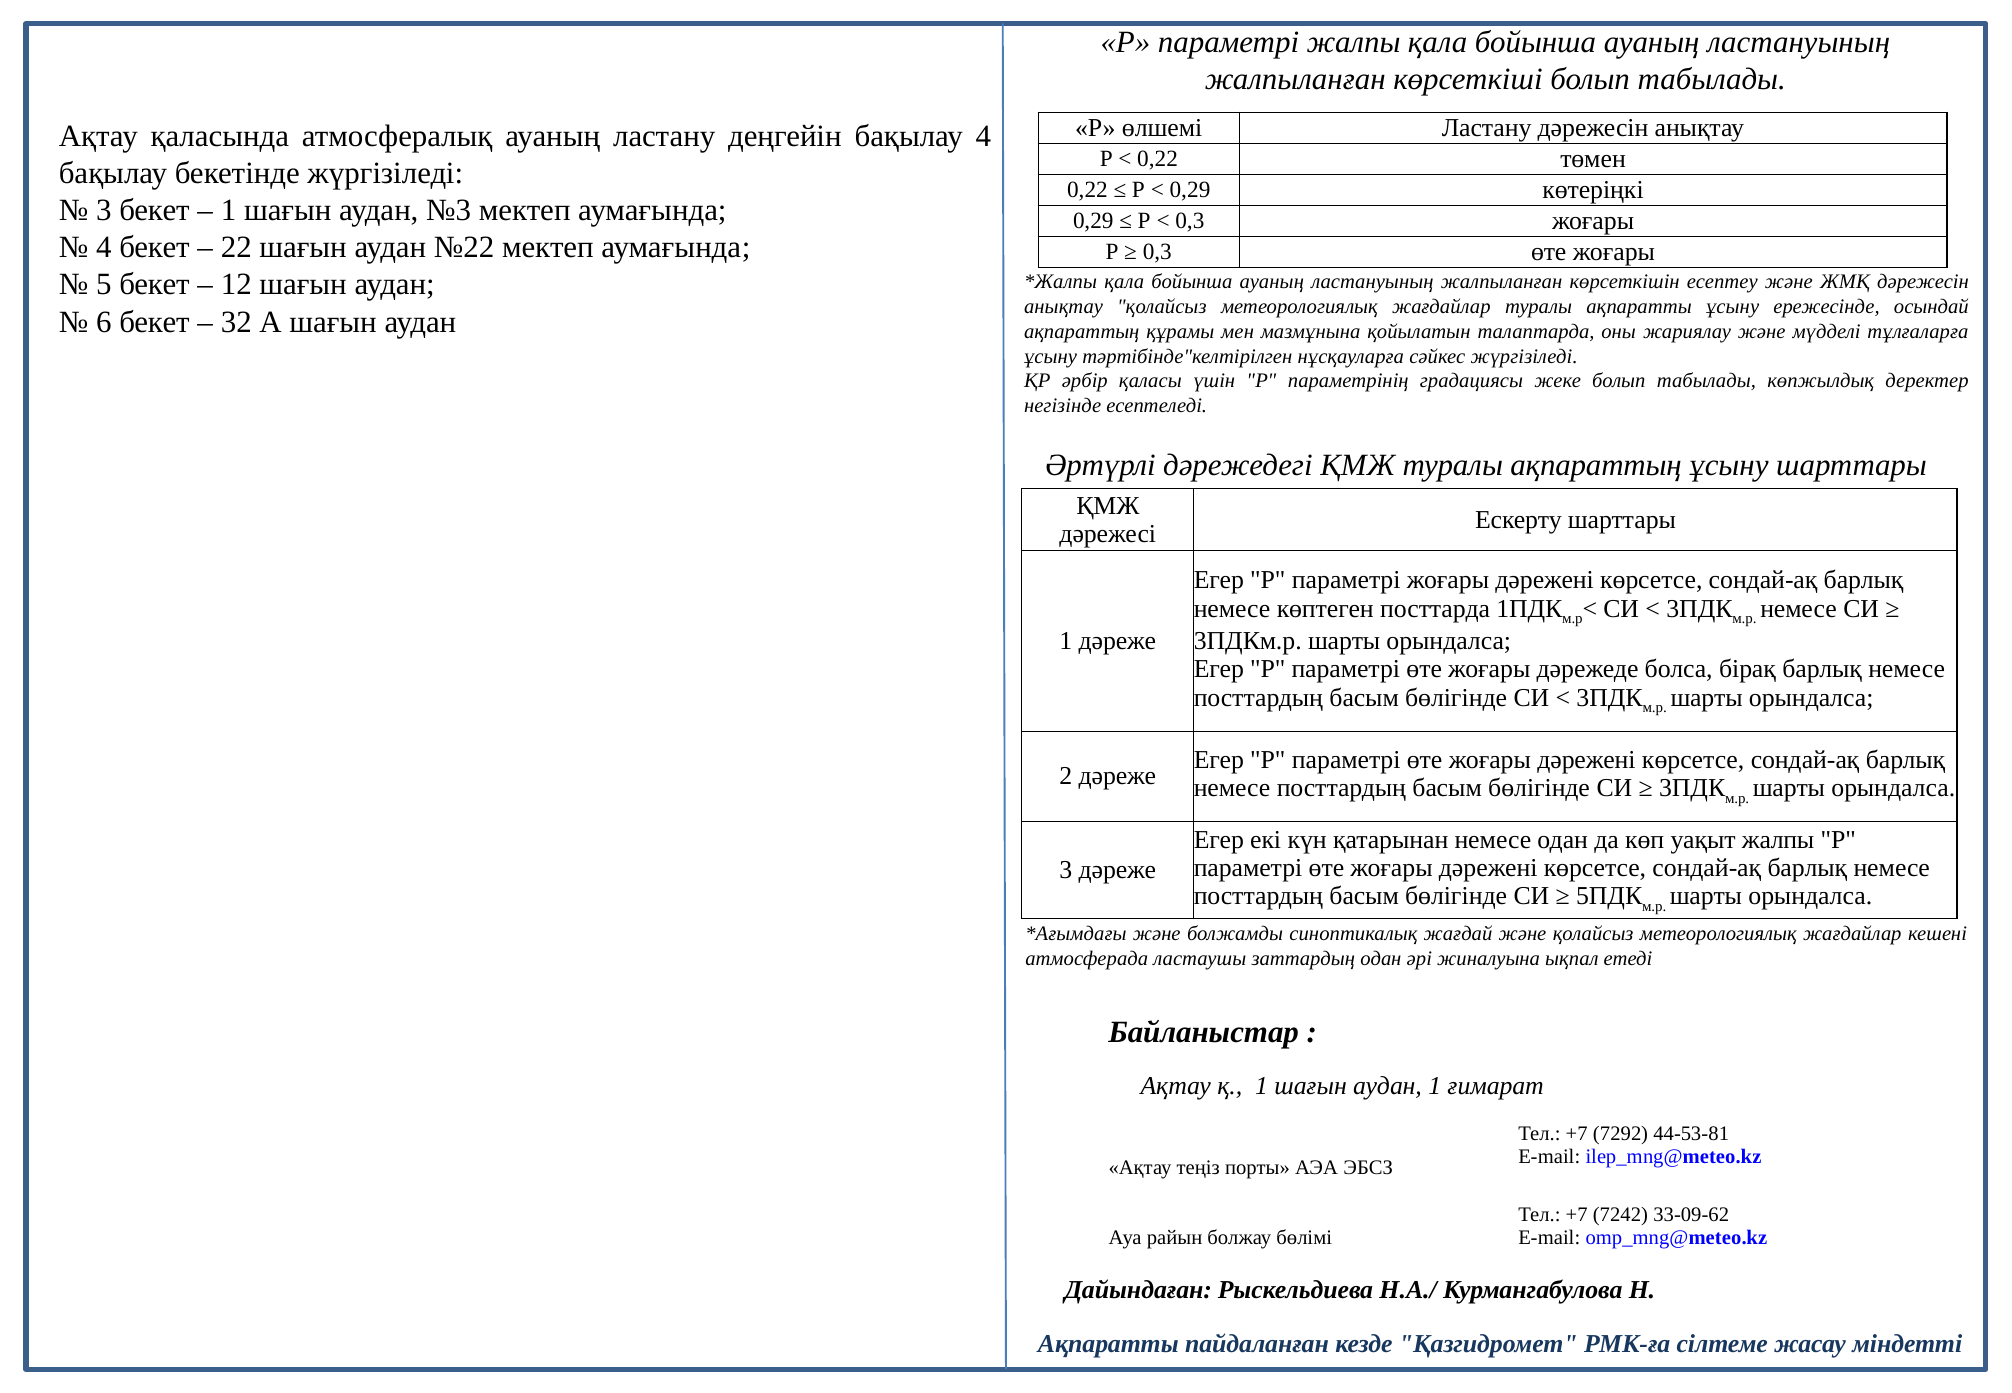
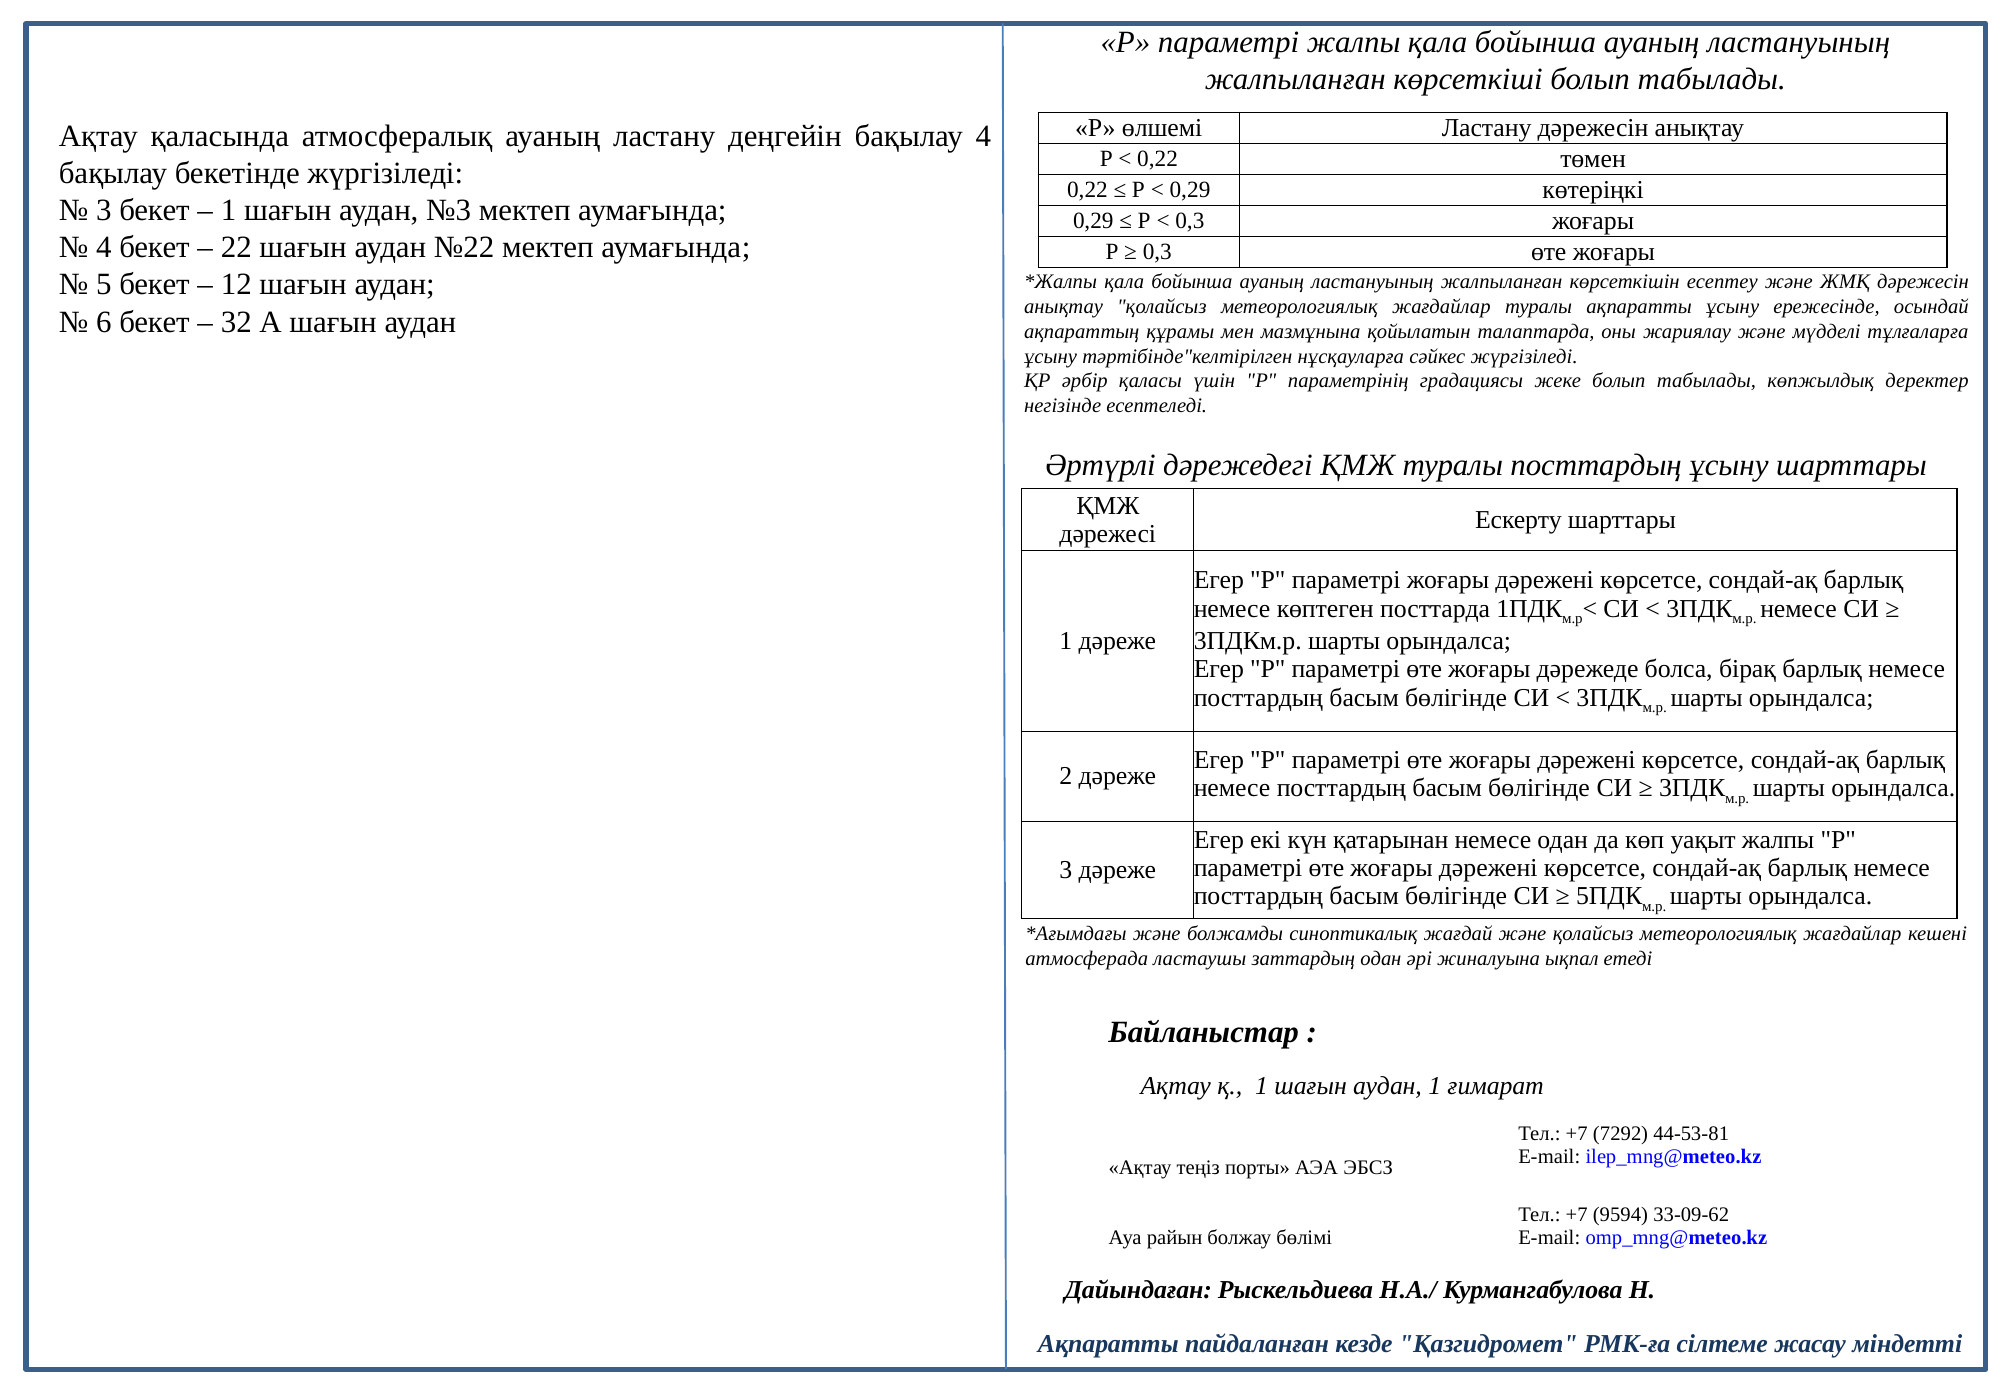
туралы ақпараттың: ақпараттың -> посттардың (1596, 465)
7242: 7242 -> 9594 (1620, 1215)
